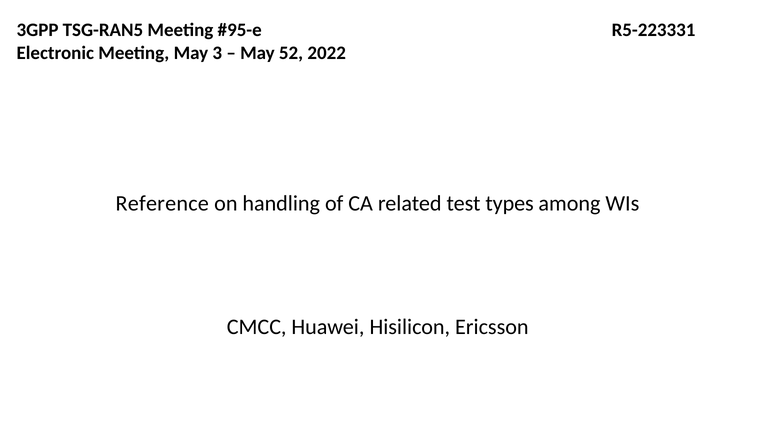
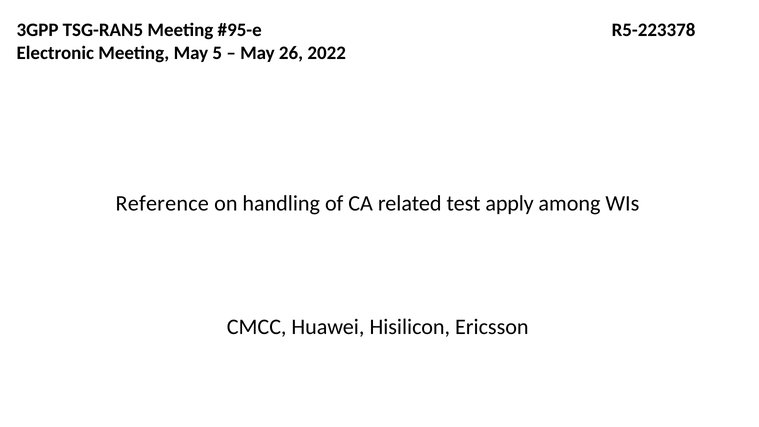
R5-223331: R5-223331 -> R5-223378 (654, 30)
3: 3 -> 5 (217, 53)
52: 52 -> 26 (291, 53)
types: types -> apply (510, 203)
